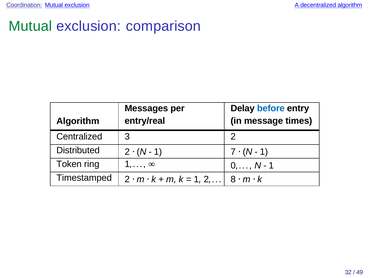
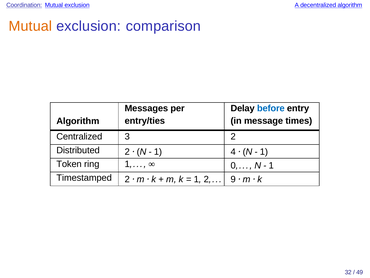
Mutual colour: green -> orange (30, 26)
entry/real: entry/real -> entry/ties (145, 121)
7: 7 -> 4 (233, 152)
8: 8 -> 9 (233, 179)
